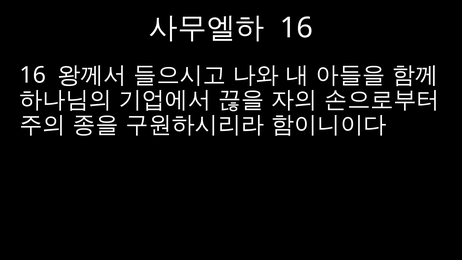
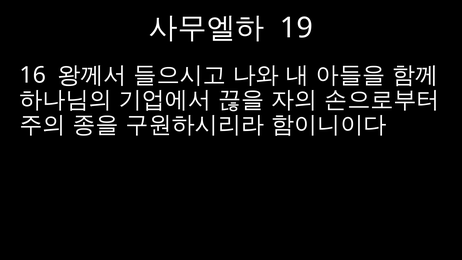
16: 16 -> 19 (297, 28)
